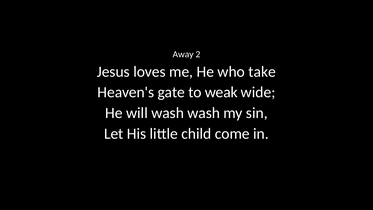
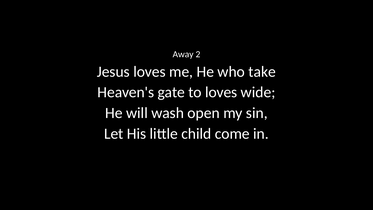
to weak: weak -> loves (221, 92)
wash wash: wash -> open (204, 113)
